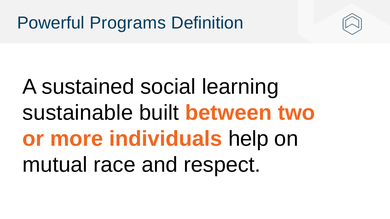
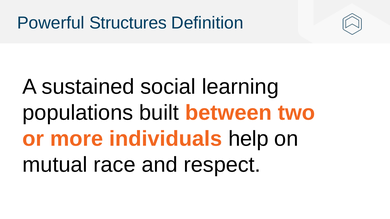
Programs: Programs -> Structures (128, 23)
sustainable: sustainable -> populations (78, 113)
